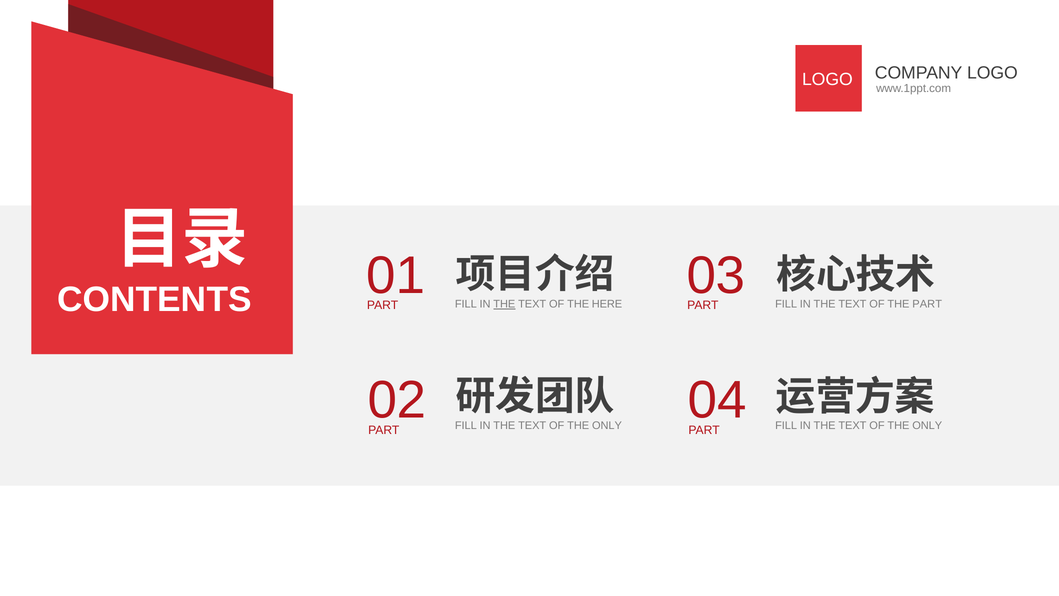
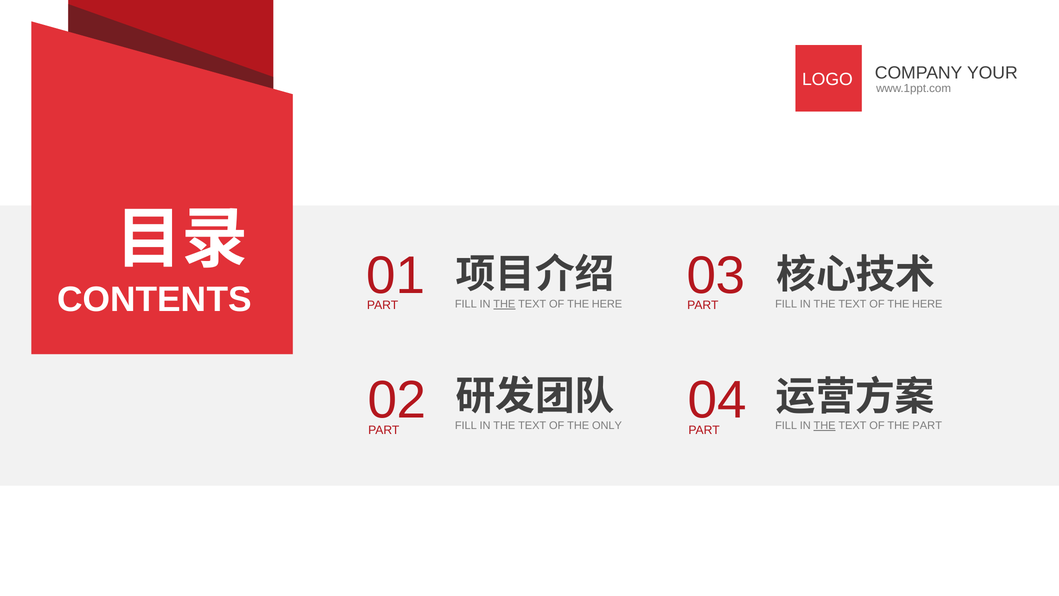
COMPANY LOGO: LOGO -> YOUR (992, 73)
PART: PART -> HERE (927, 304)
THE underline: none -> present (825, 426)
ONLY: ONLY -> PART (927, 426)
